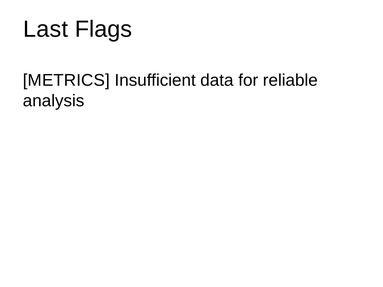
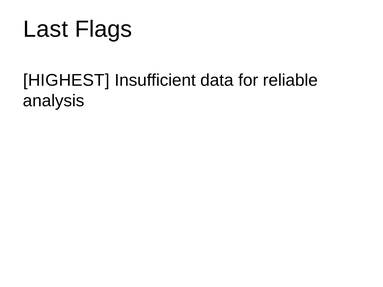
METRICS: METRICS -> HIGHEST (66, 80)
